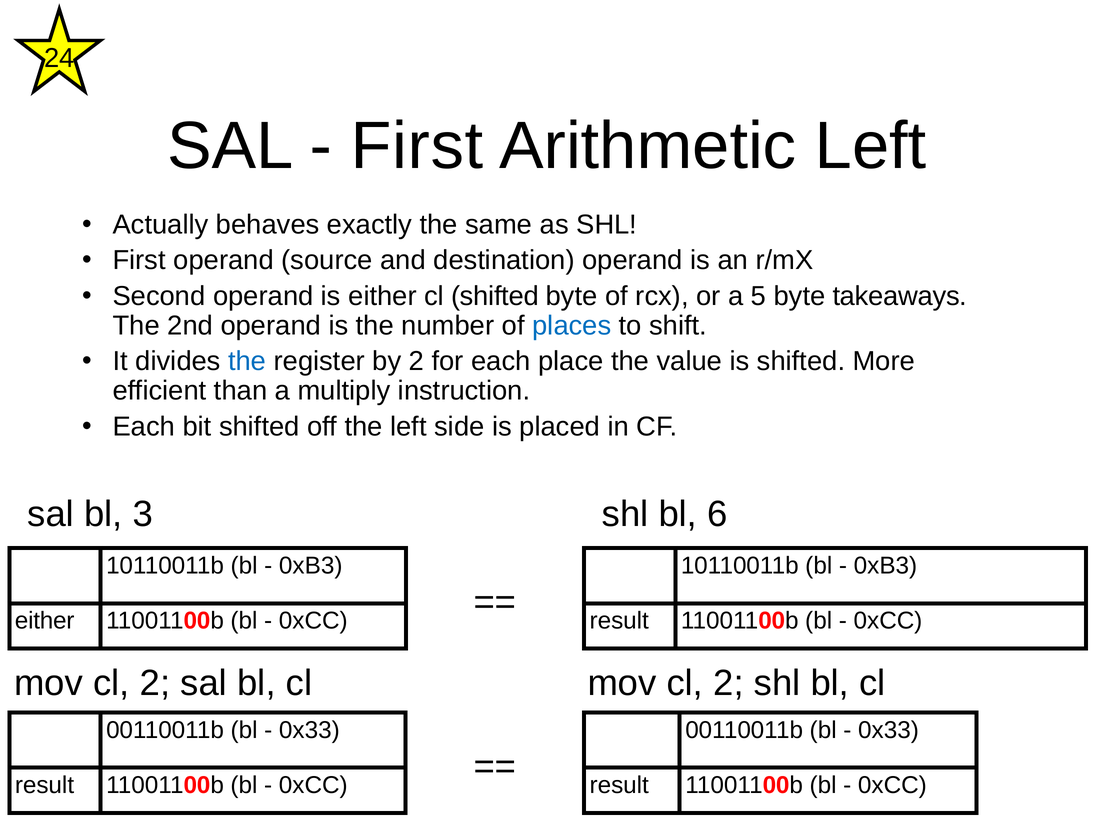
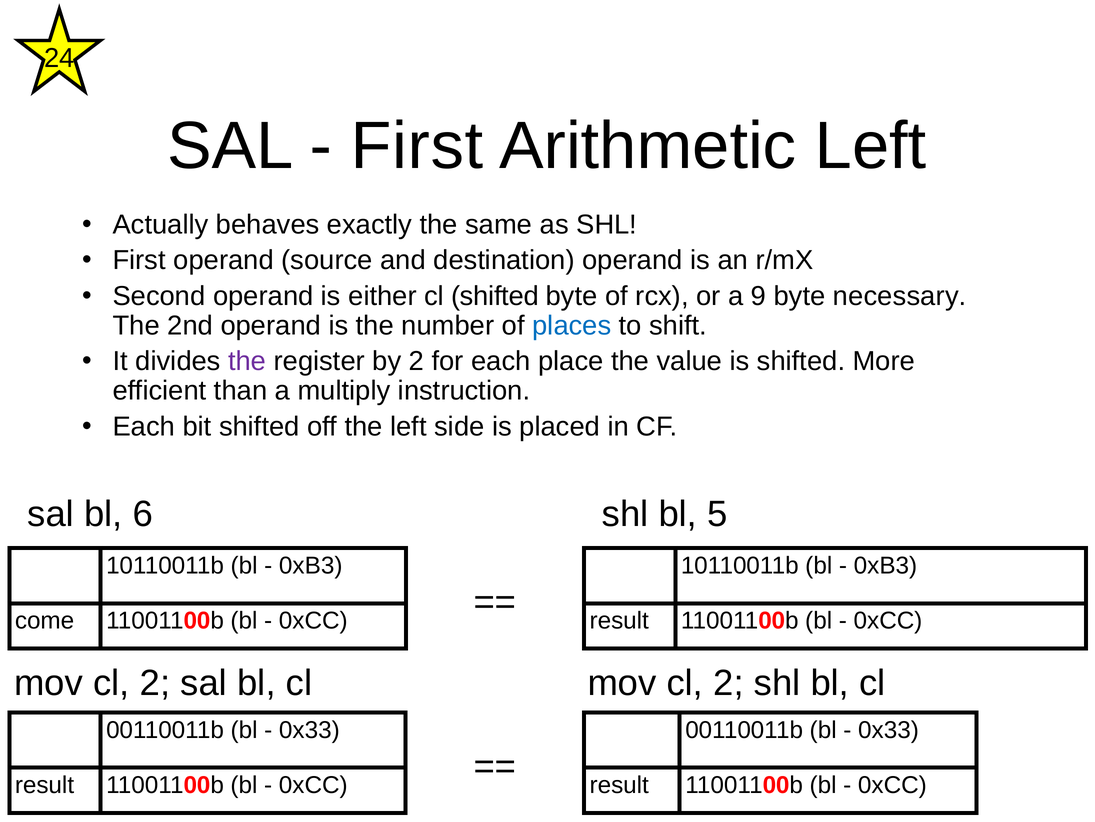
5: 5 -> 9 (758, 296)
takeaways: takeaways -> necessary (900, 296)
the colour: blue -> purple (247, 361)
3: 3 -> 6 (143, 514)
6: 6 -> 5 (718, 514)
either: either -> come (45, 620)
